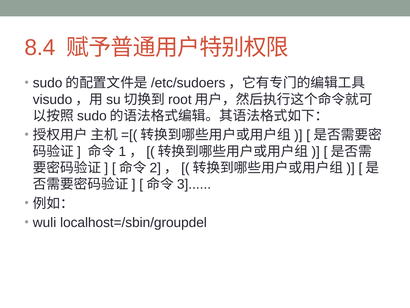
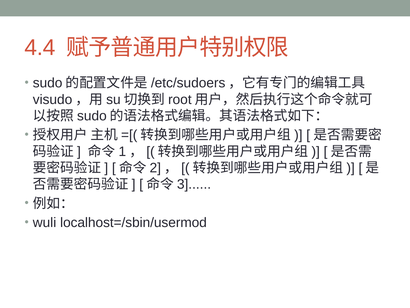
8.4: 8.4 -> 4.4 (40, 48)
localhost=/sbin/groupdel: localhost=/sbin/groupdel -> localhost=/sbin/usermod (133, 222)
